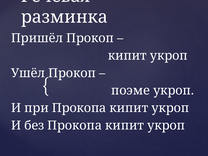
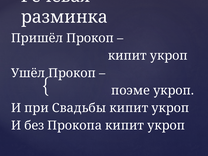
при Прокопа: Прокопа -> Свадьбы (79, 108)
